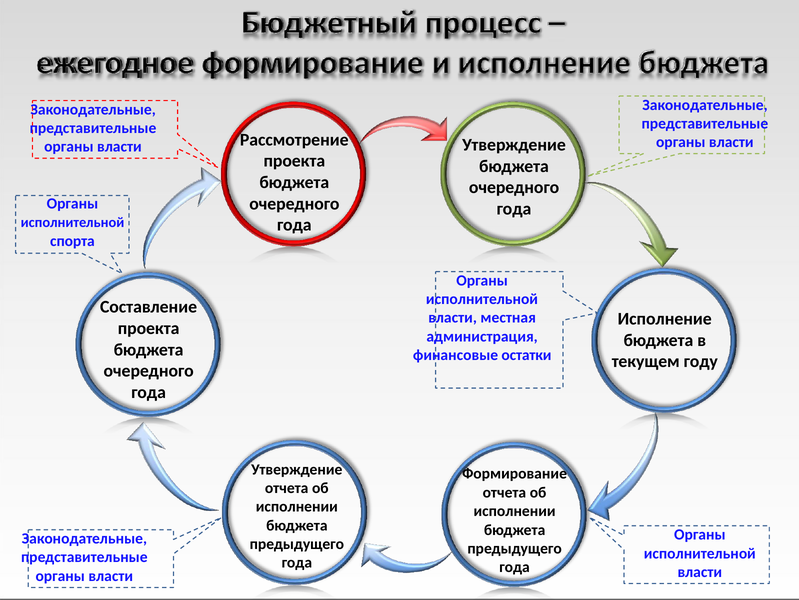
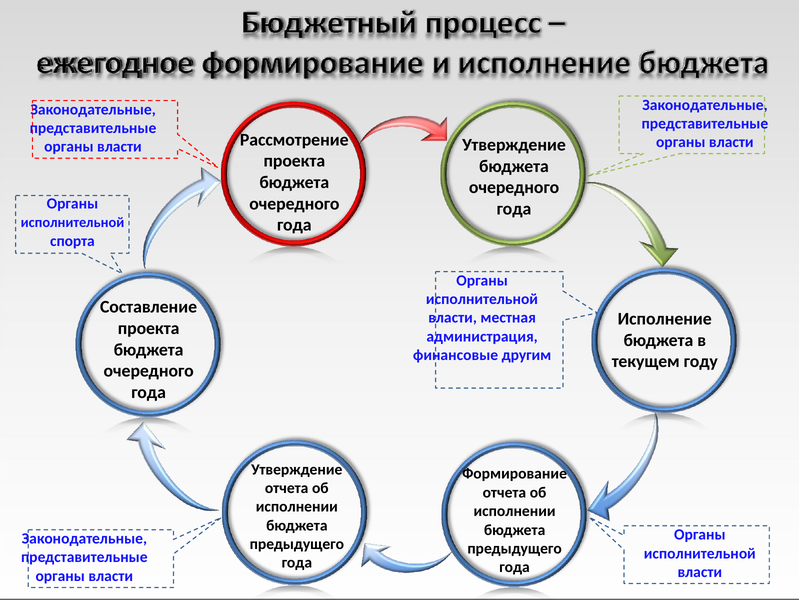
остатки: остатки -> другим (526, 355)
